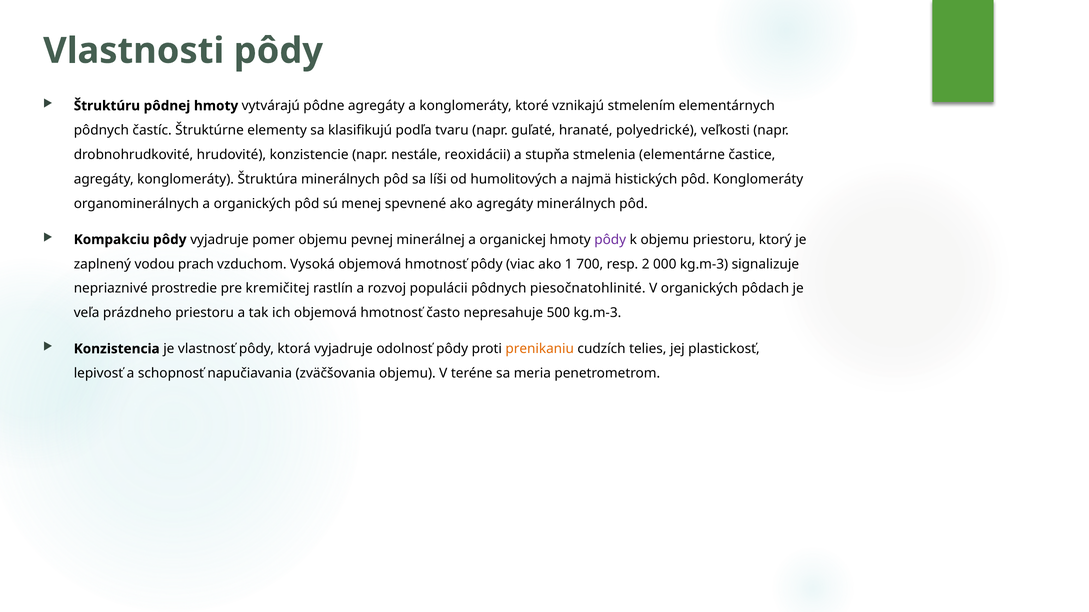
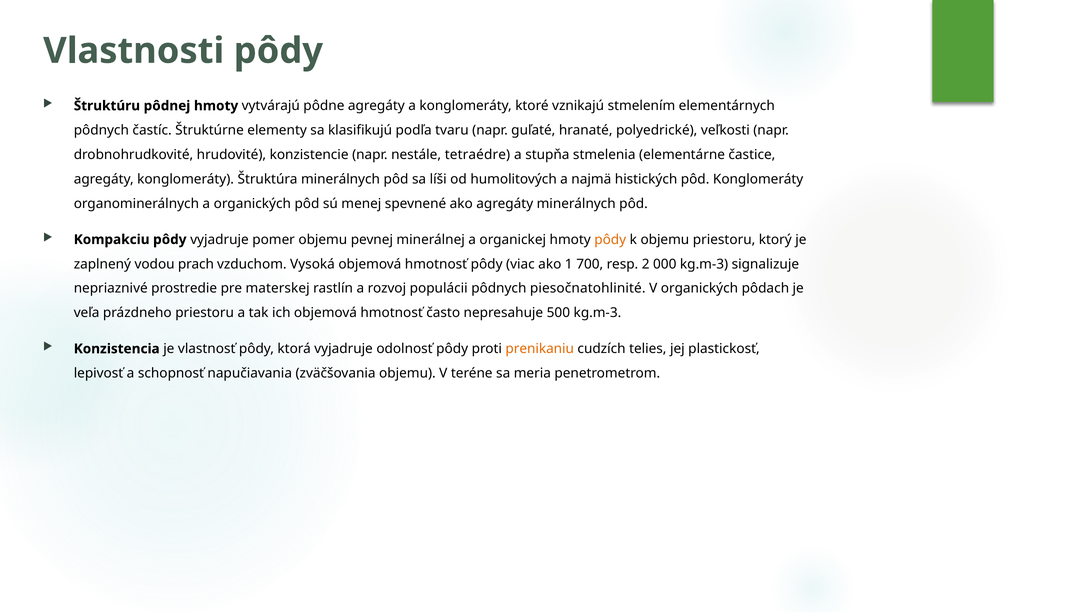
reoxidácii: reoxidácii -> tetraédre (478, 155)
pôdy colour: purple -> orange (610, 240)
kremičitej: kremičitej -> materskej (278, 289)
